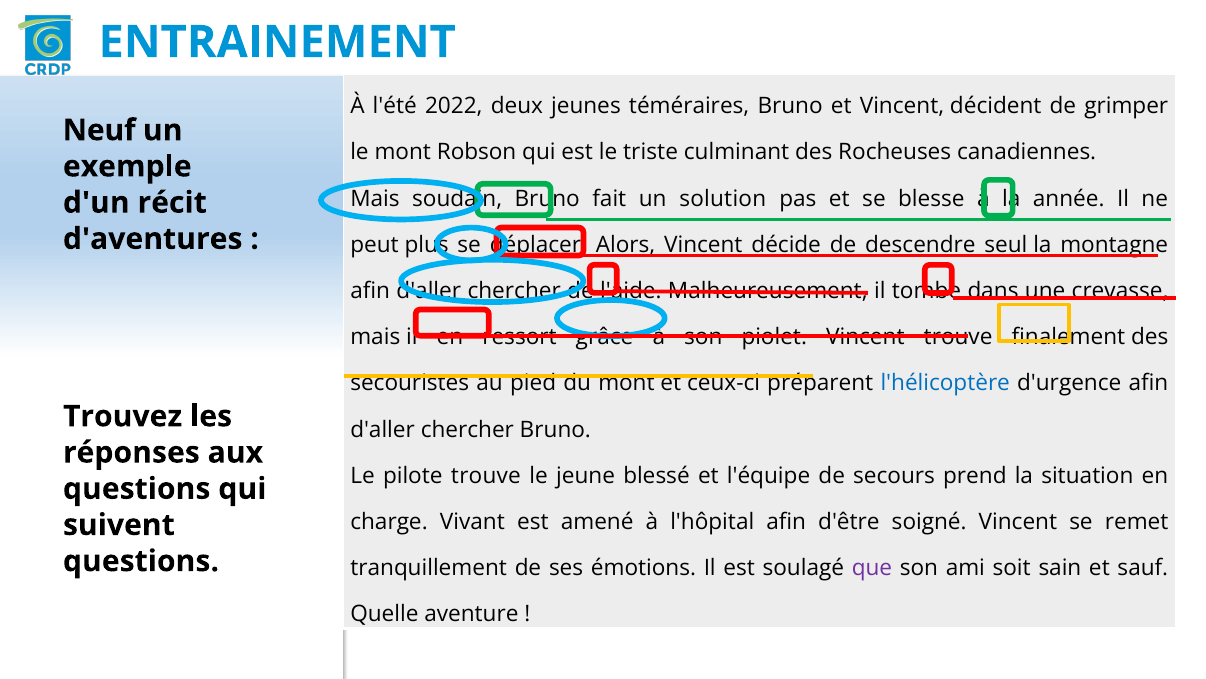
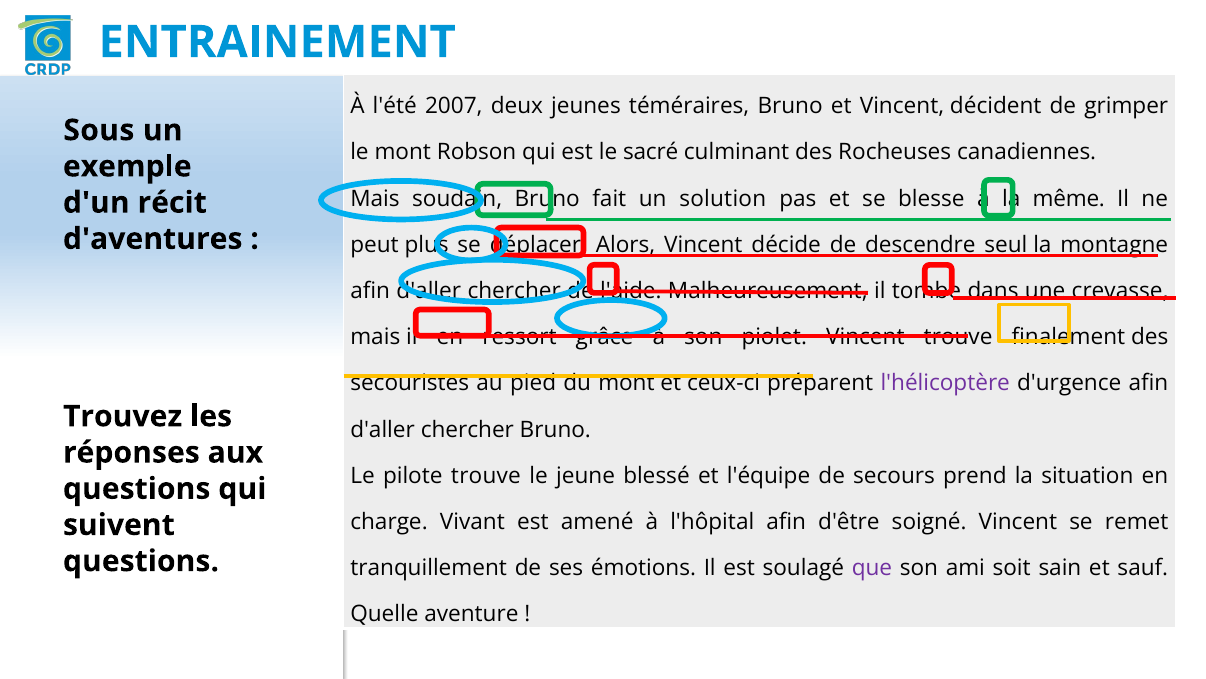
2022: 2022 -> 2007 (454, 106)
Neuf: Neuf -> Sous (99, 130)
triste: triste -> sacré (651, 152)
année: année -> même (1069, 198)
l'hélicoptère colour: blue -> purple (945, 383)
